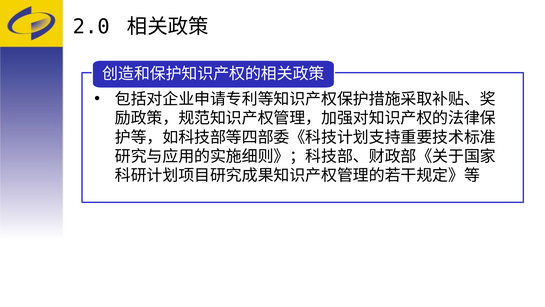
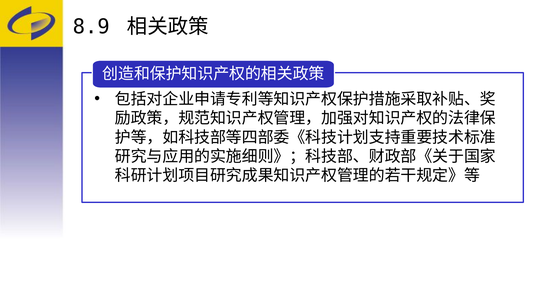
2.0: 2.0 -> 8.9 (91, 27)
